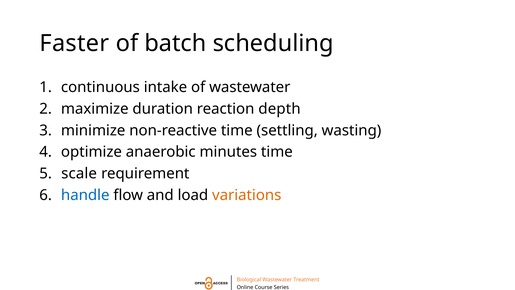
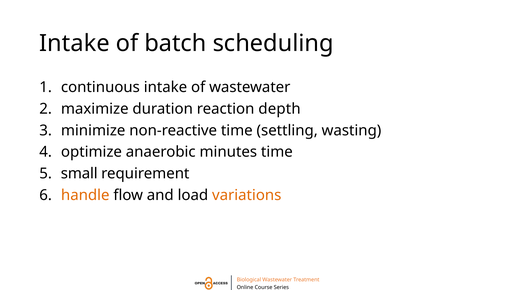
Faster: Faster -> Intake (74, 43)
scale: scale -> small (79, 173)
handle colour: blue -> orange (85, 195)
